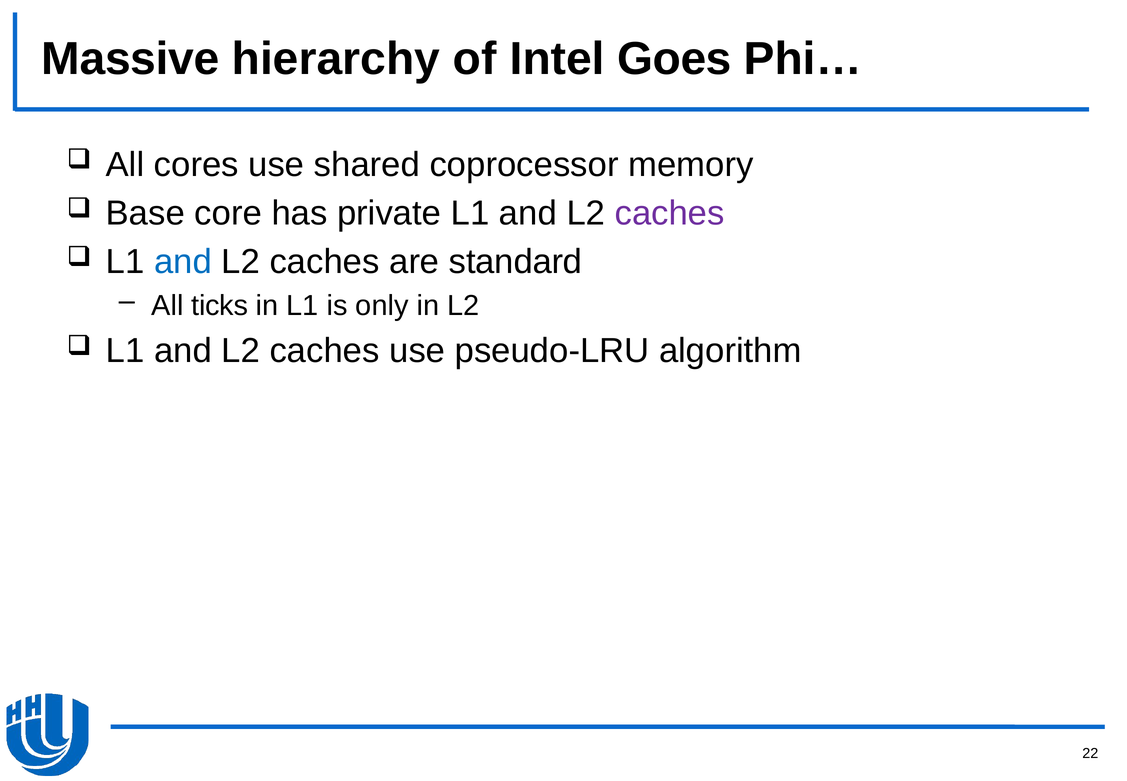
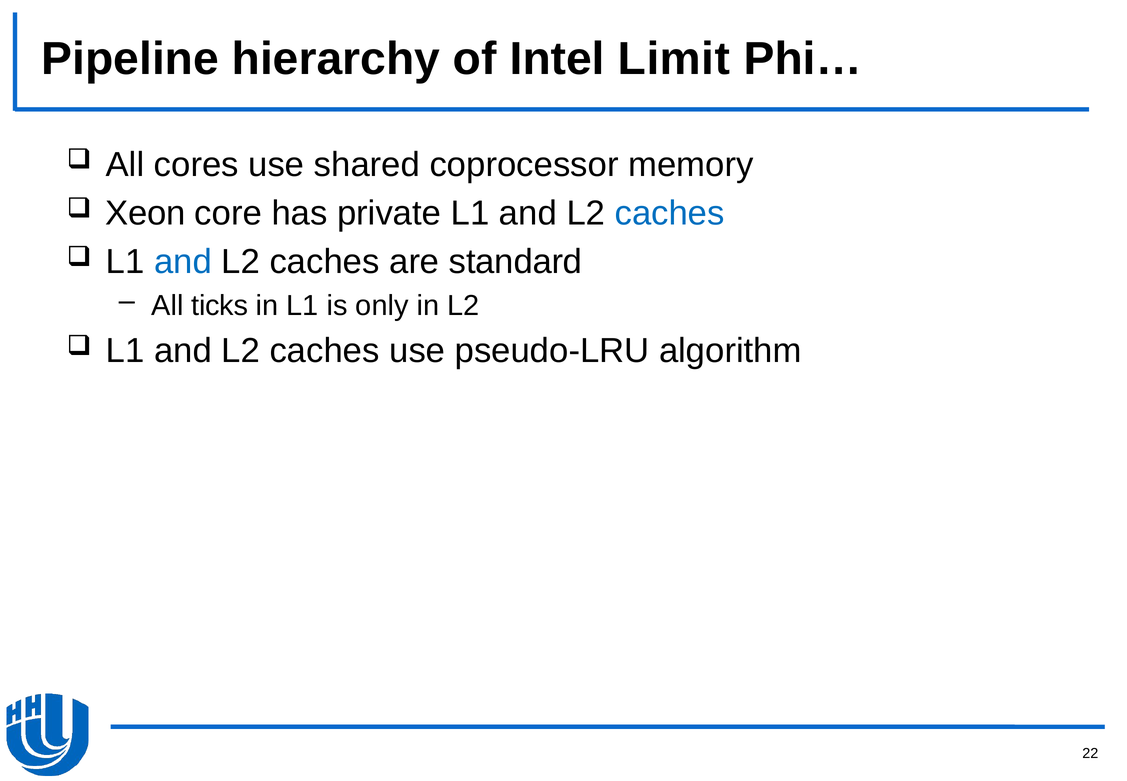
Massive: Massive -> Pipeline (130, 59)
Goes: Goes -> Limit (674, 59)
Base: Base -> Xeon (145, 213)
caches colour: purple -> blue (670, 213)
